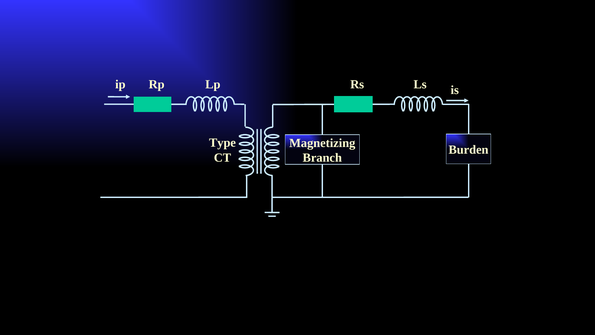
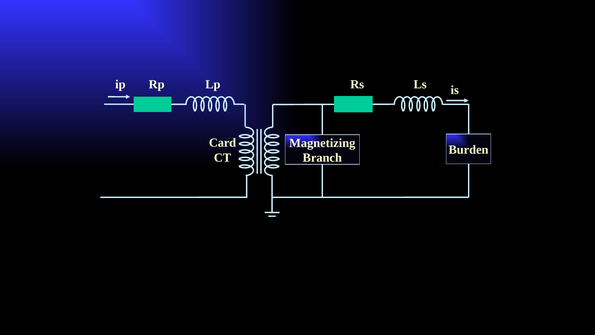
Type: Type -> Card (223, 143)
